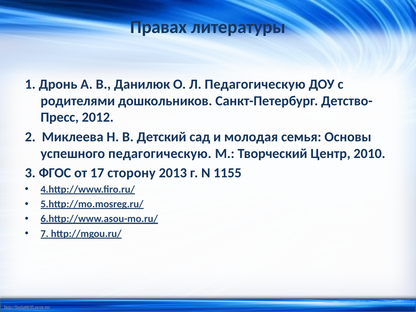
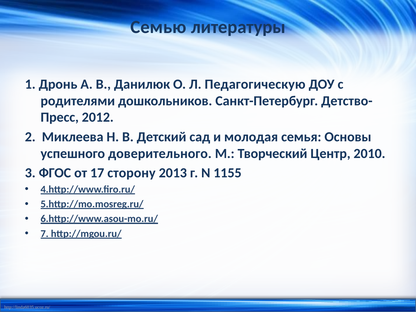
Правах: Правах -> Семью (158, 27)
успешного педагогическую: педагогическую -> доверительного (160, 153)
